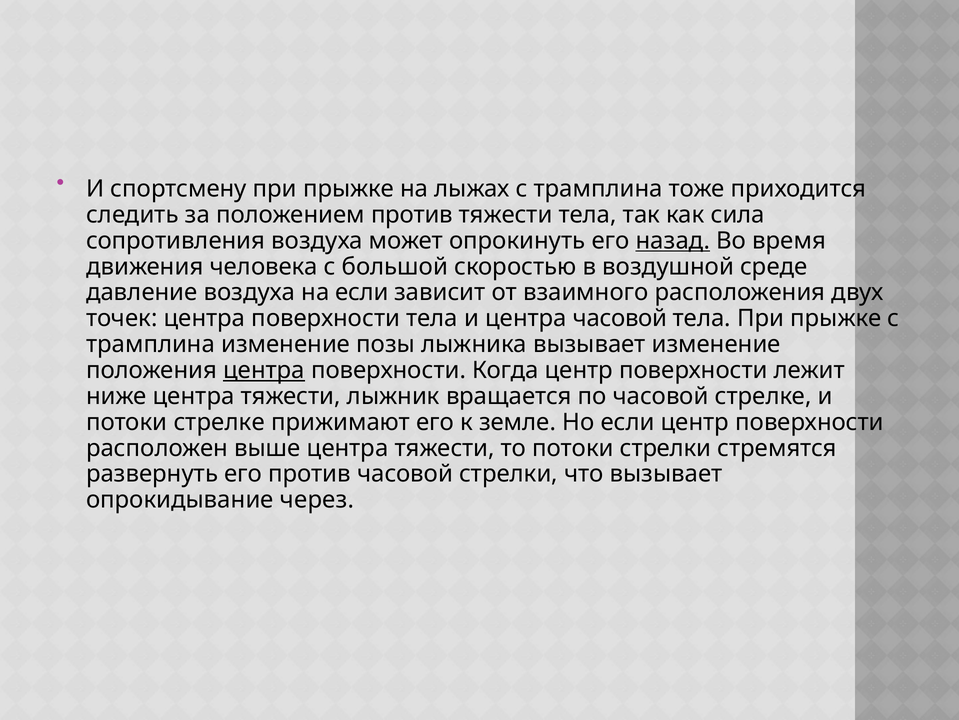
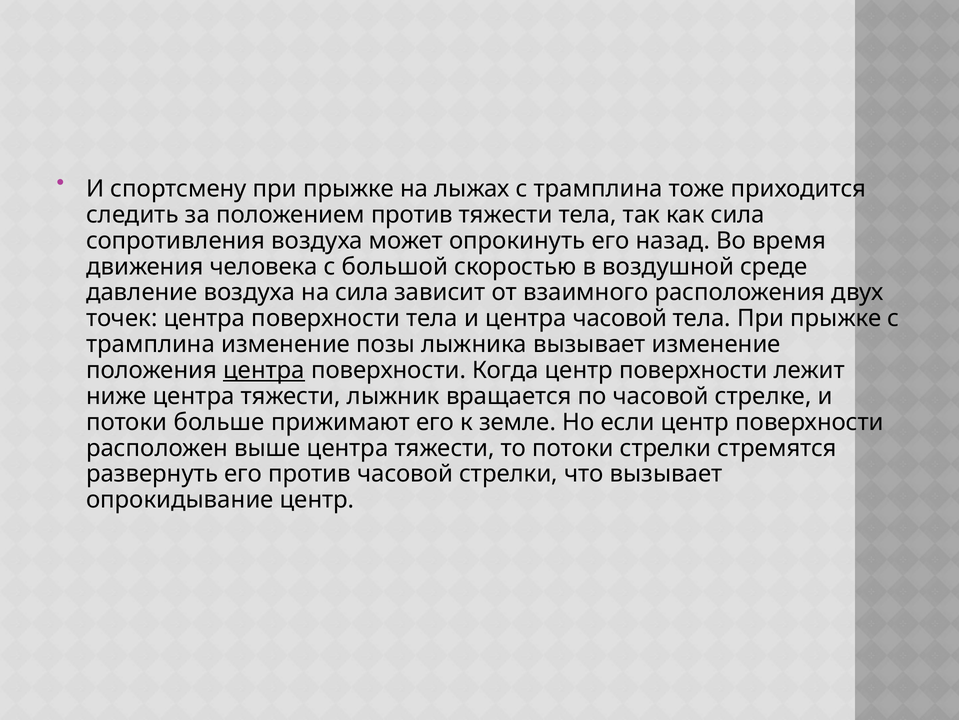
назад underline: present -> none (673, 240)
на если: если -> сила (362, 292)
потоки стрелке: стрелке -> больше (219, 422)
опрокидывание через: через -> центр (317, 499)
